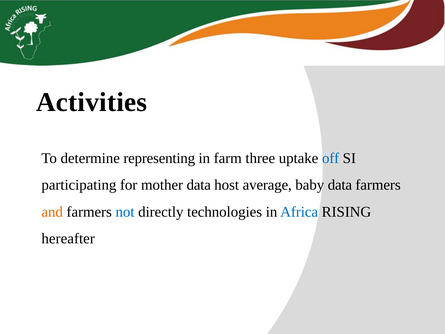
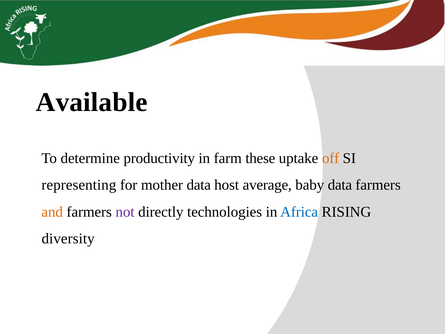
Activities: Activities -> Available (92, 102)
representing: representing -> productivity (159, 158)
three: three -> these (260, 158)
off colour: blue -> orange (331, 158)
participating: participating -> representing (79, 185)
not colour: blue -> purple (125, 212)
hereafter: hereafter -> diversity (68, 238)
